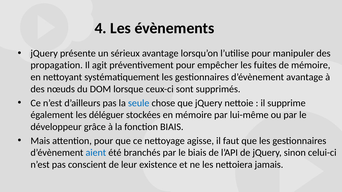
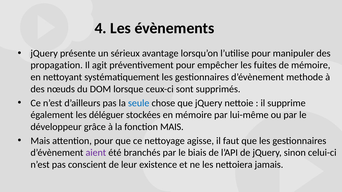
d’évènement avantage: avantage -> methode (305, 77)
fonction BIAIS: BIAIS -> MAIS (172, 127)
aient colour: blue -> purple (96, 153)
